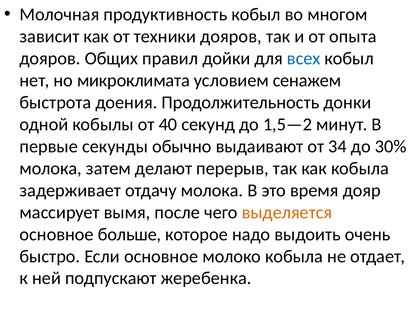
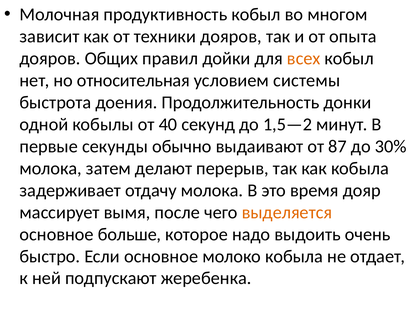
всех colour: blue -> orange (304, 58)
микроклимата: микроклимата -> относительная (133, 80)
сенажем: сенажем -> системы (307, 80)
34: 34 -> 87 (338, 146)
